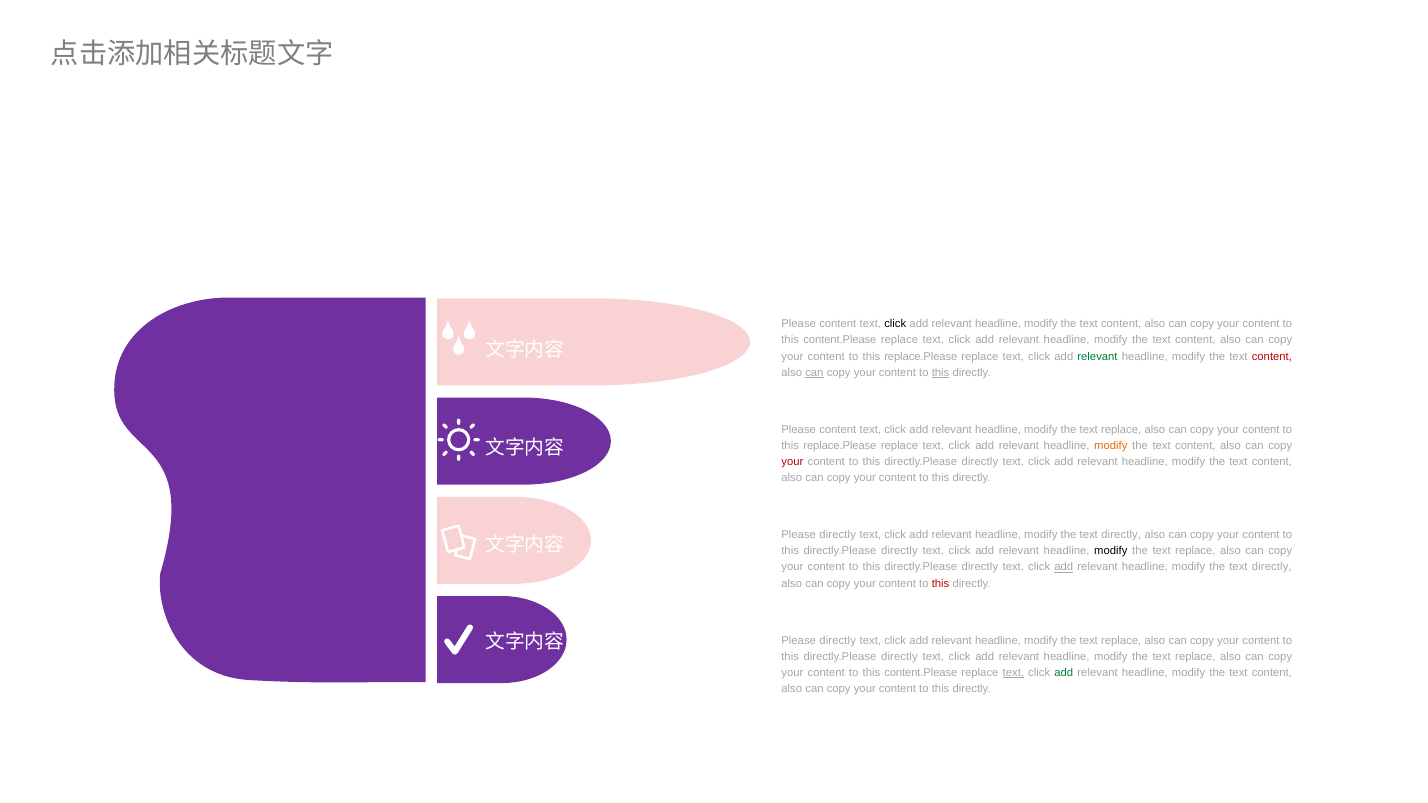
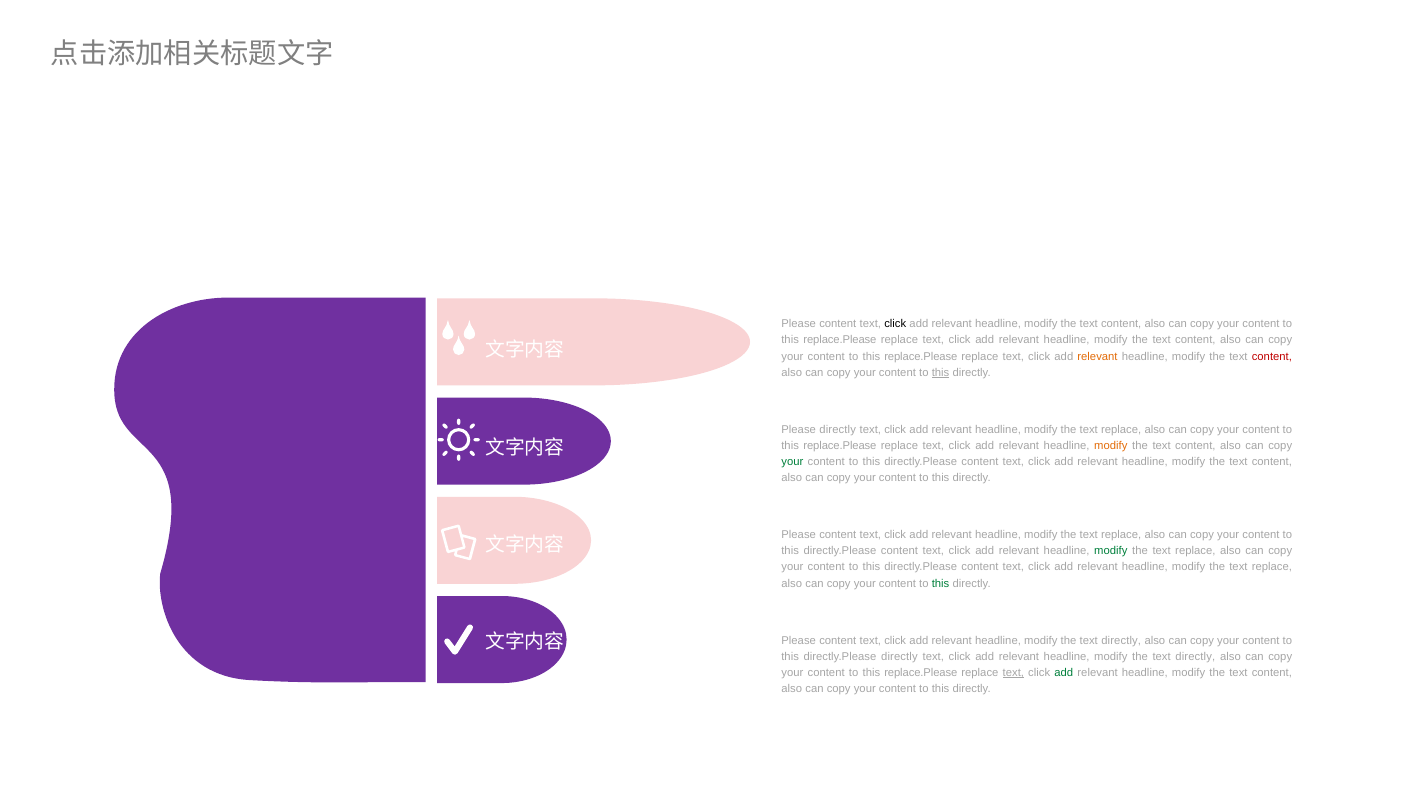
content.Please: content.Please -> replace.Please (840, 340)
relevant colour: green -> orange (1097, 356)
can underline: present -> none (814, 373)
content: content -> directly (838, 430)
your colour: red -> green (792, 462)
directly: directly -> content (980, 462)
directly: directly -> content (838, 535)
directly: directly -> replace (1121, 535)
directly: directly -> content (899, 551)
modify colour: black -> green (1111, 551)
directly: directly -> content (980, 567)
add underline: present -> none (1064, 567)
directly: directly -> replace (1272, 567)
this colour: red -> green (941, 584)
directly: directly -> content (838, 640)
replace: replace -> directly (1121, 640)
replace: replace -> directly (1195, 657)
content.Please: content.Please -> replace.Please (921, 673)
